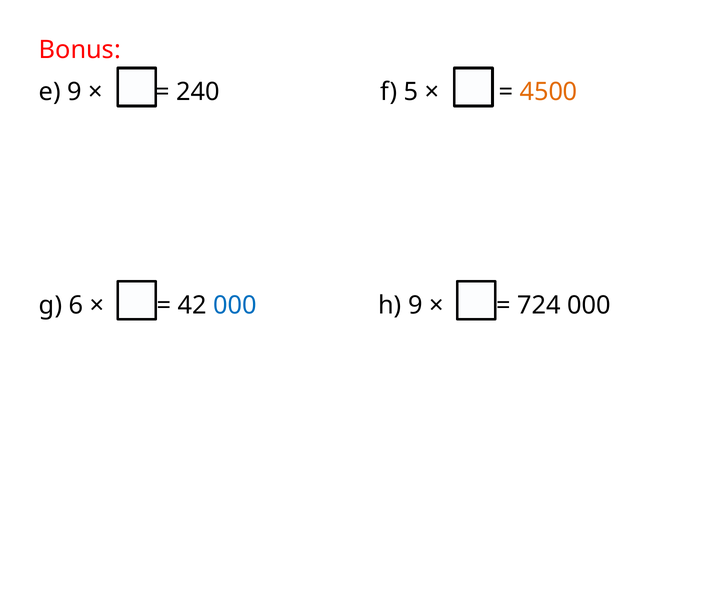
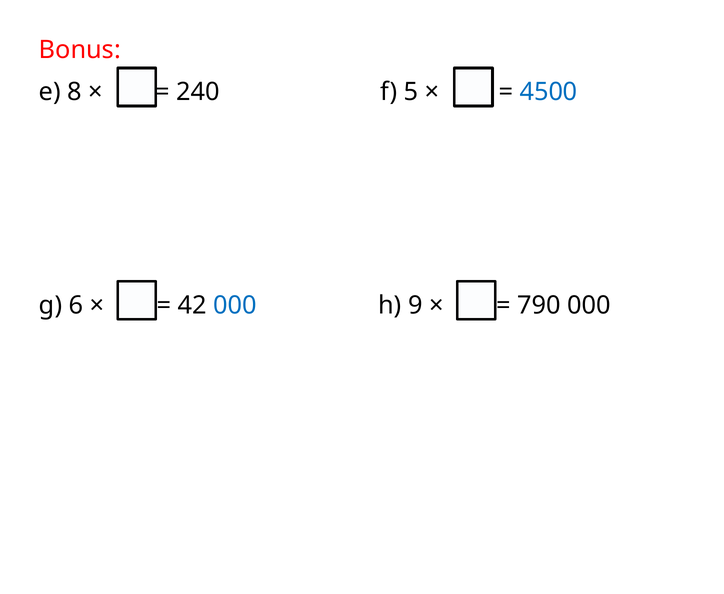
e 9: 9 -> 8 (75, 92)
4500 colour: orange -> blue (549, 92)
724: 724 -> 790 (539, 305)
